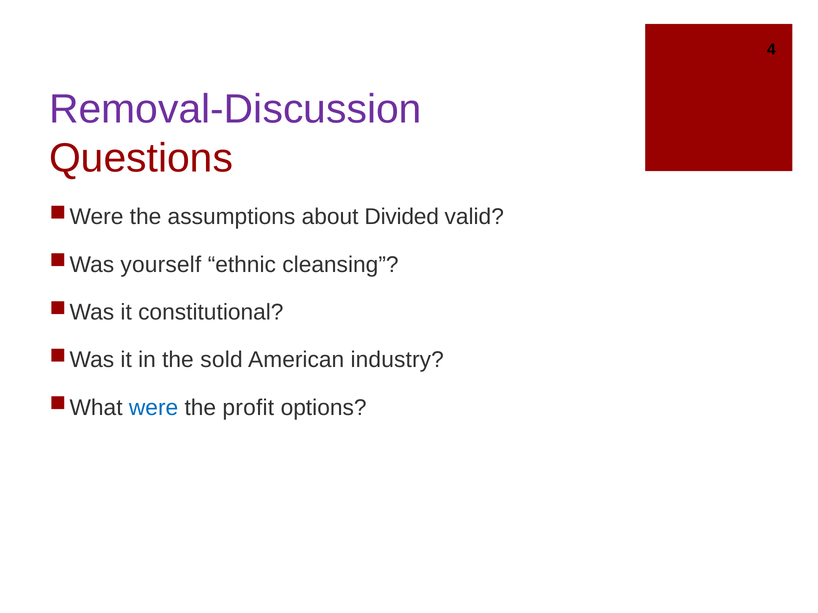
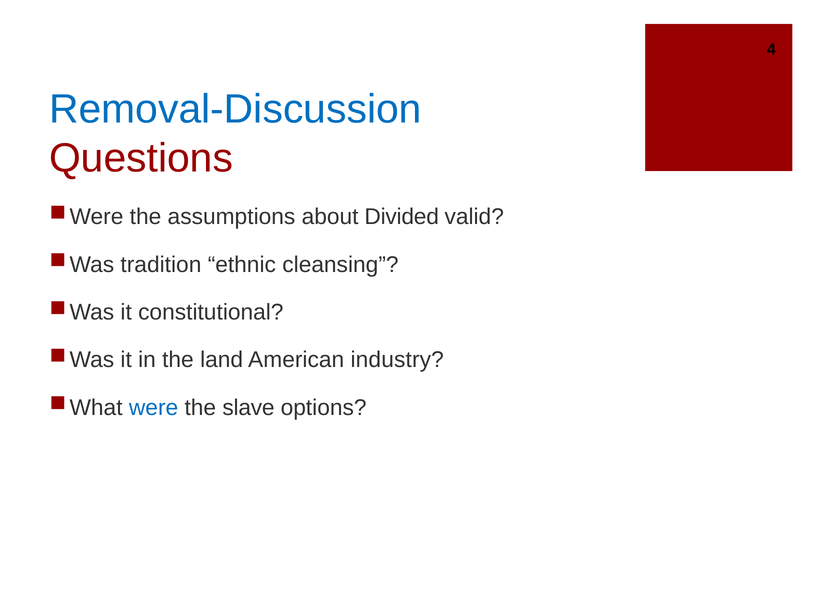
Removal-Discussion colour: purple -> blue (235, 109)
yourself: yourself -> tradition (161, 265)
sold: sold -> land (222, 360)
profit: profit -> slave (249, 408)
